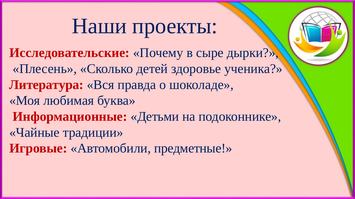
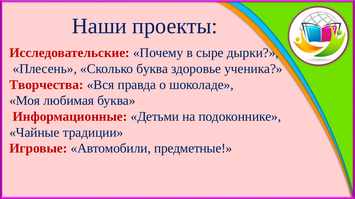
Сколько детей: детей -> буква (152, 69)
Литература: Литература -> Творчества (46, 85)
